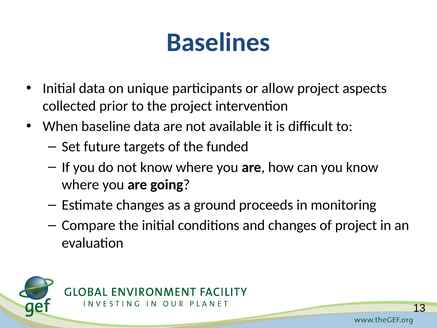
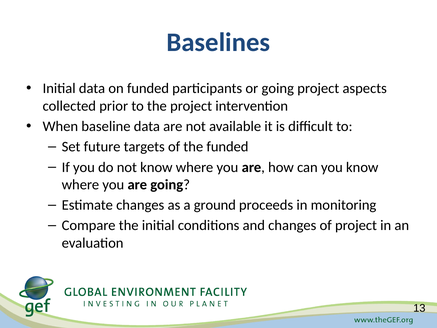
on unique: unique -> funded (148, 88)
or allow: allow -> going (278, 88)
